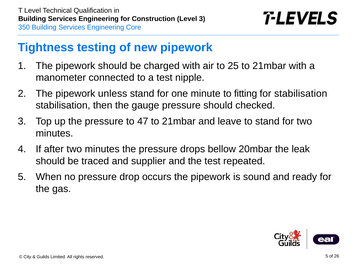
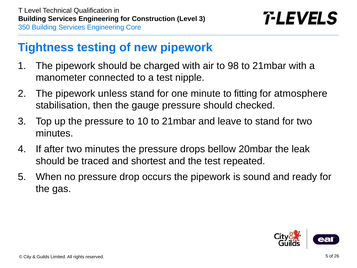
25: 25 -> 98 (233, 66)
for stabilisation: stabilisation -> atmosphere (301, 93)
47: 47 -> 10 (143, 121)
supplier: supplier -> shortest (149, 161)
